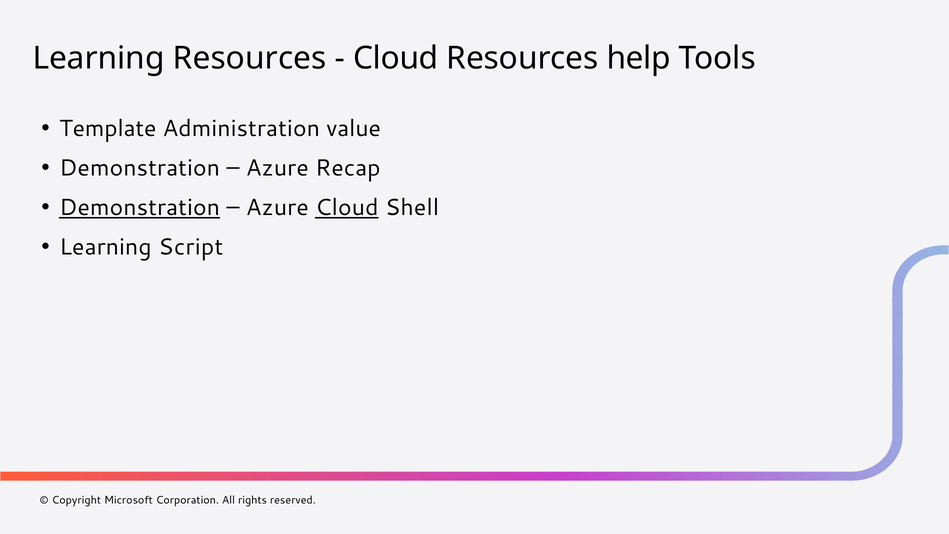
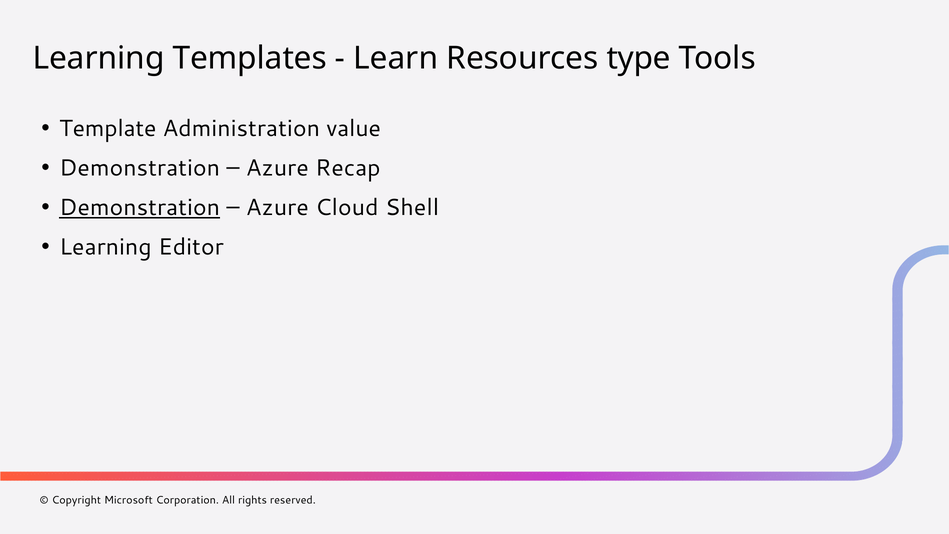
Learning Resources: Resources -> Templates (250, 58)
Cloud: Cloud -> Learn (396, 58)
help: help -> type (639, 58)
Cloud underline: present -> none (347, 208)
Script: Script -> Editor (191, 247)
